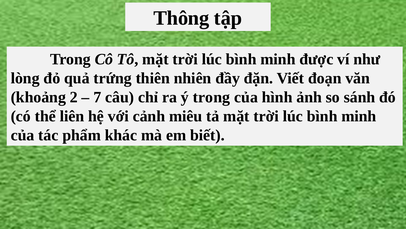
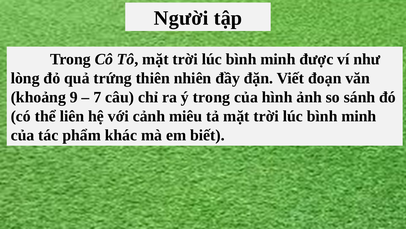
Thông: Thông -> Người (181, 18)
2: 2 -> 9 (74, 97)
